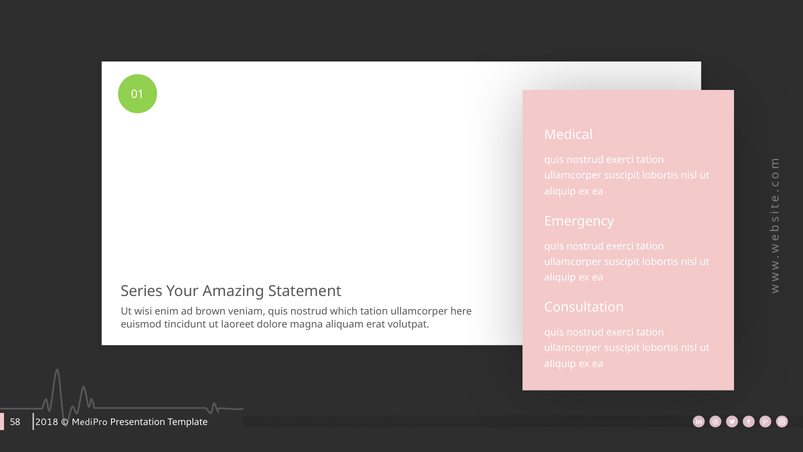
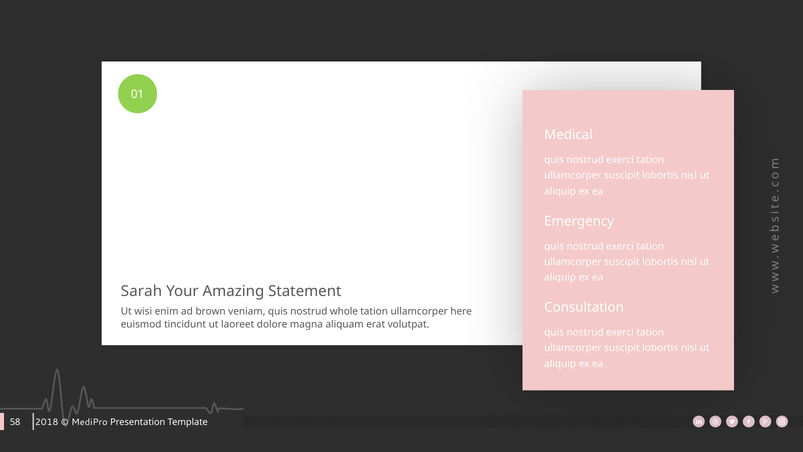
Series: Series -> Sarah (141, 291)
which: which -> whole (344, 311)
